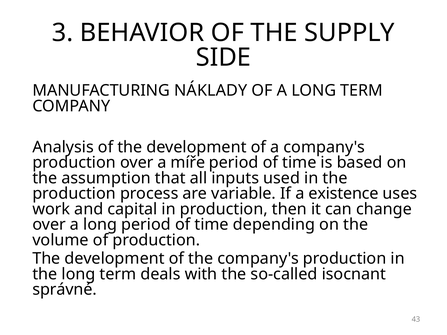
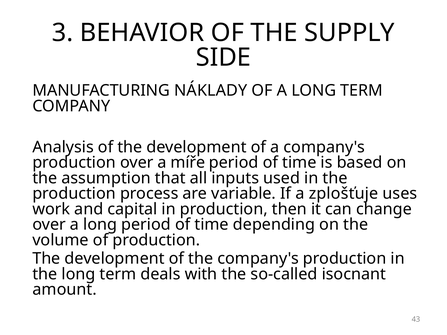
existence: existence -> zplošťuje (343, 194)
správné: správné -> amount (65, 290)
